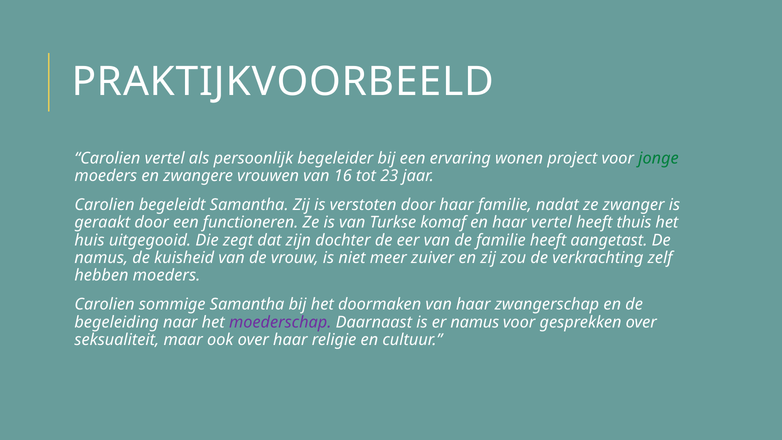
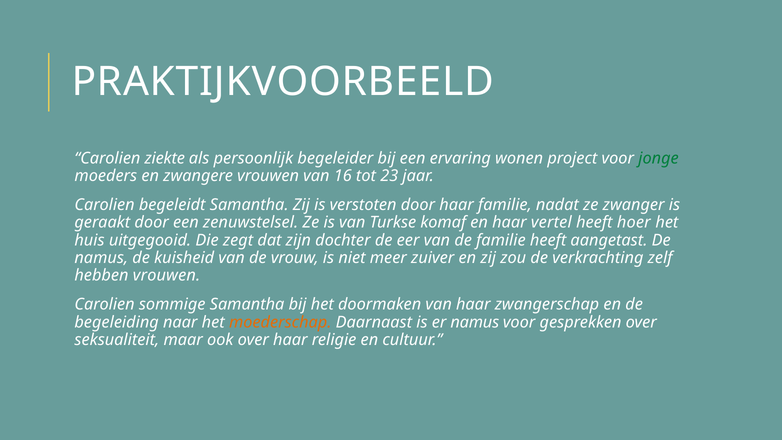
Carolien vertel: vertel -> ziekte (165, 158)
functioneren: functioneren -> zenuwstelsel (251, 223)
thuis: thuis -> hoer (634, 223)
hebben moeders: moeders -> vrouwen (167, 275)
moederschap colour: purple -> orange (280, 322)
